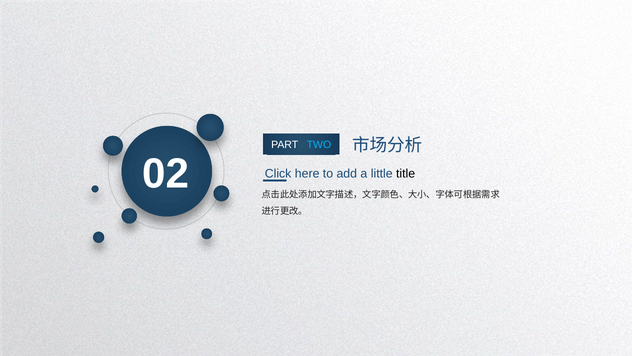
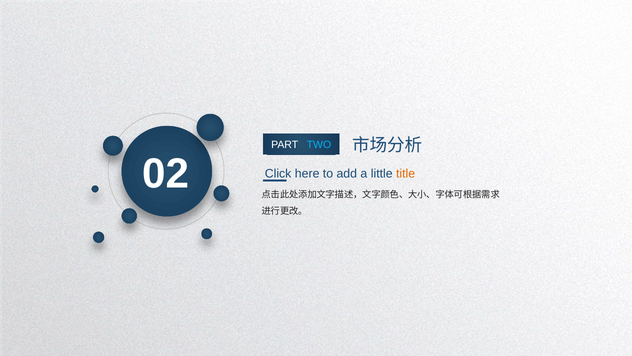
title colour: black -> orange (406, 174)
